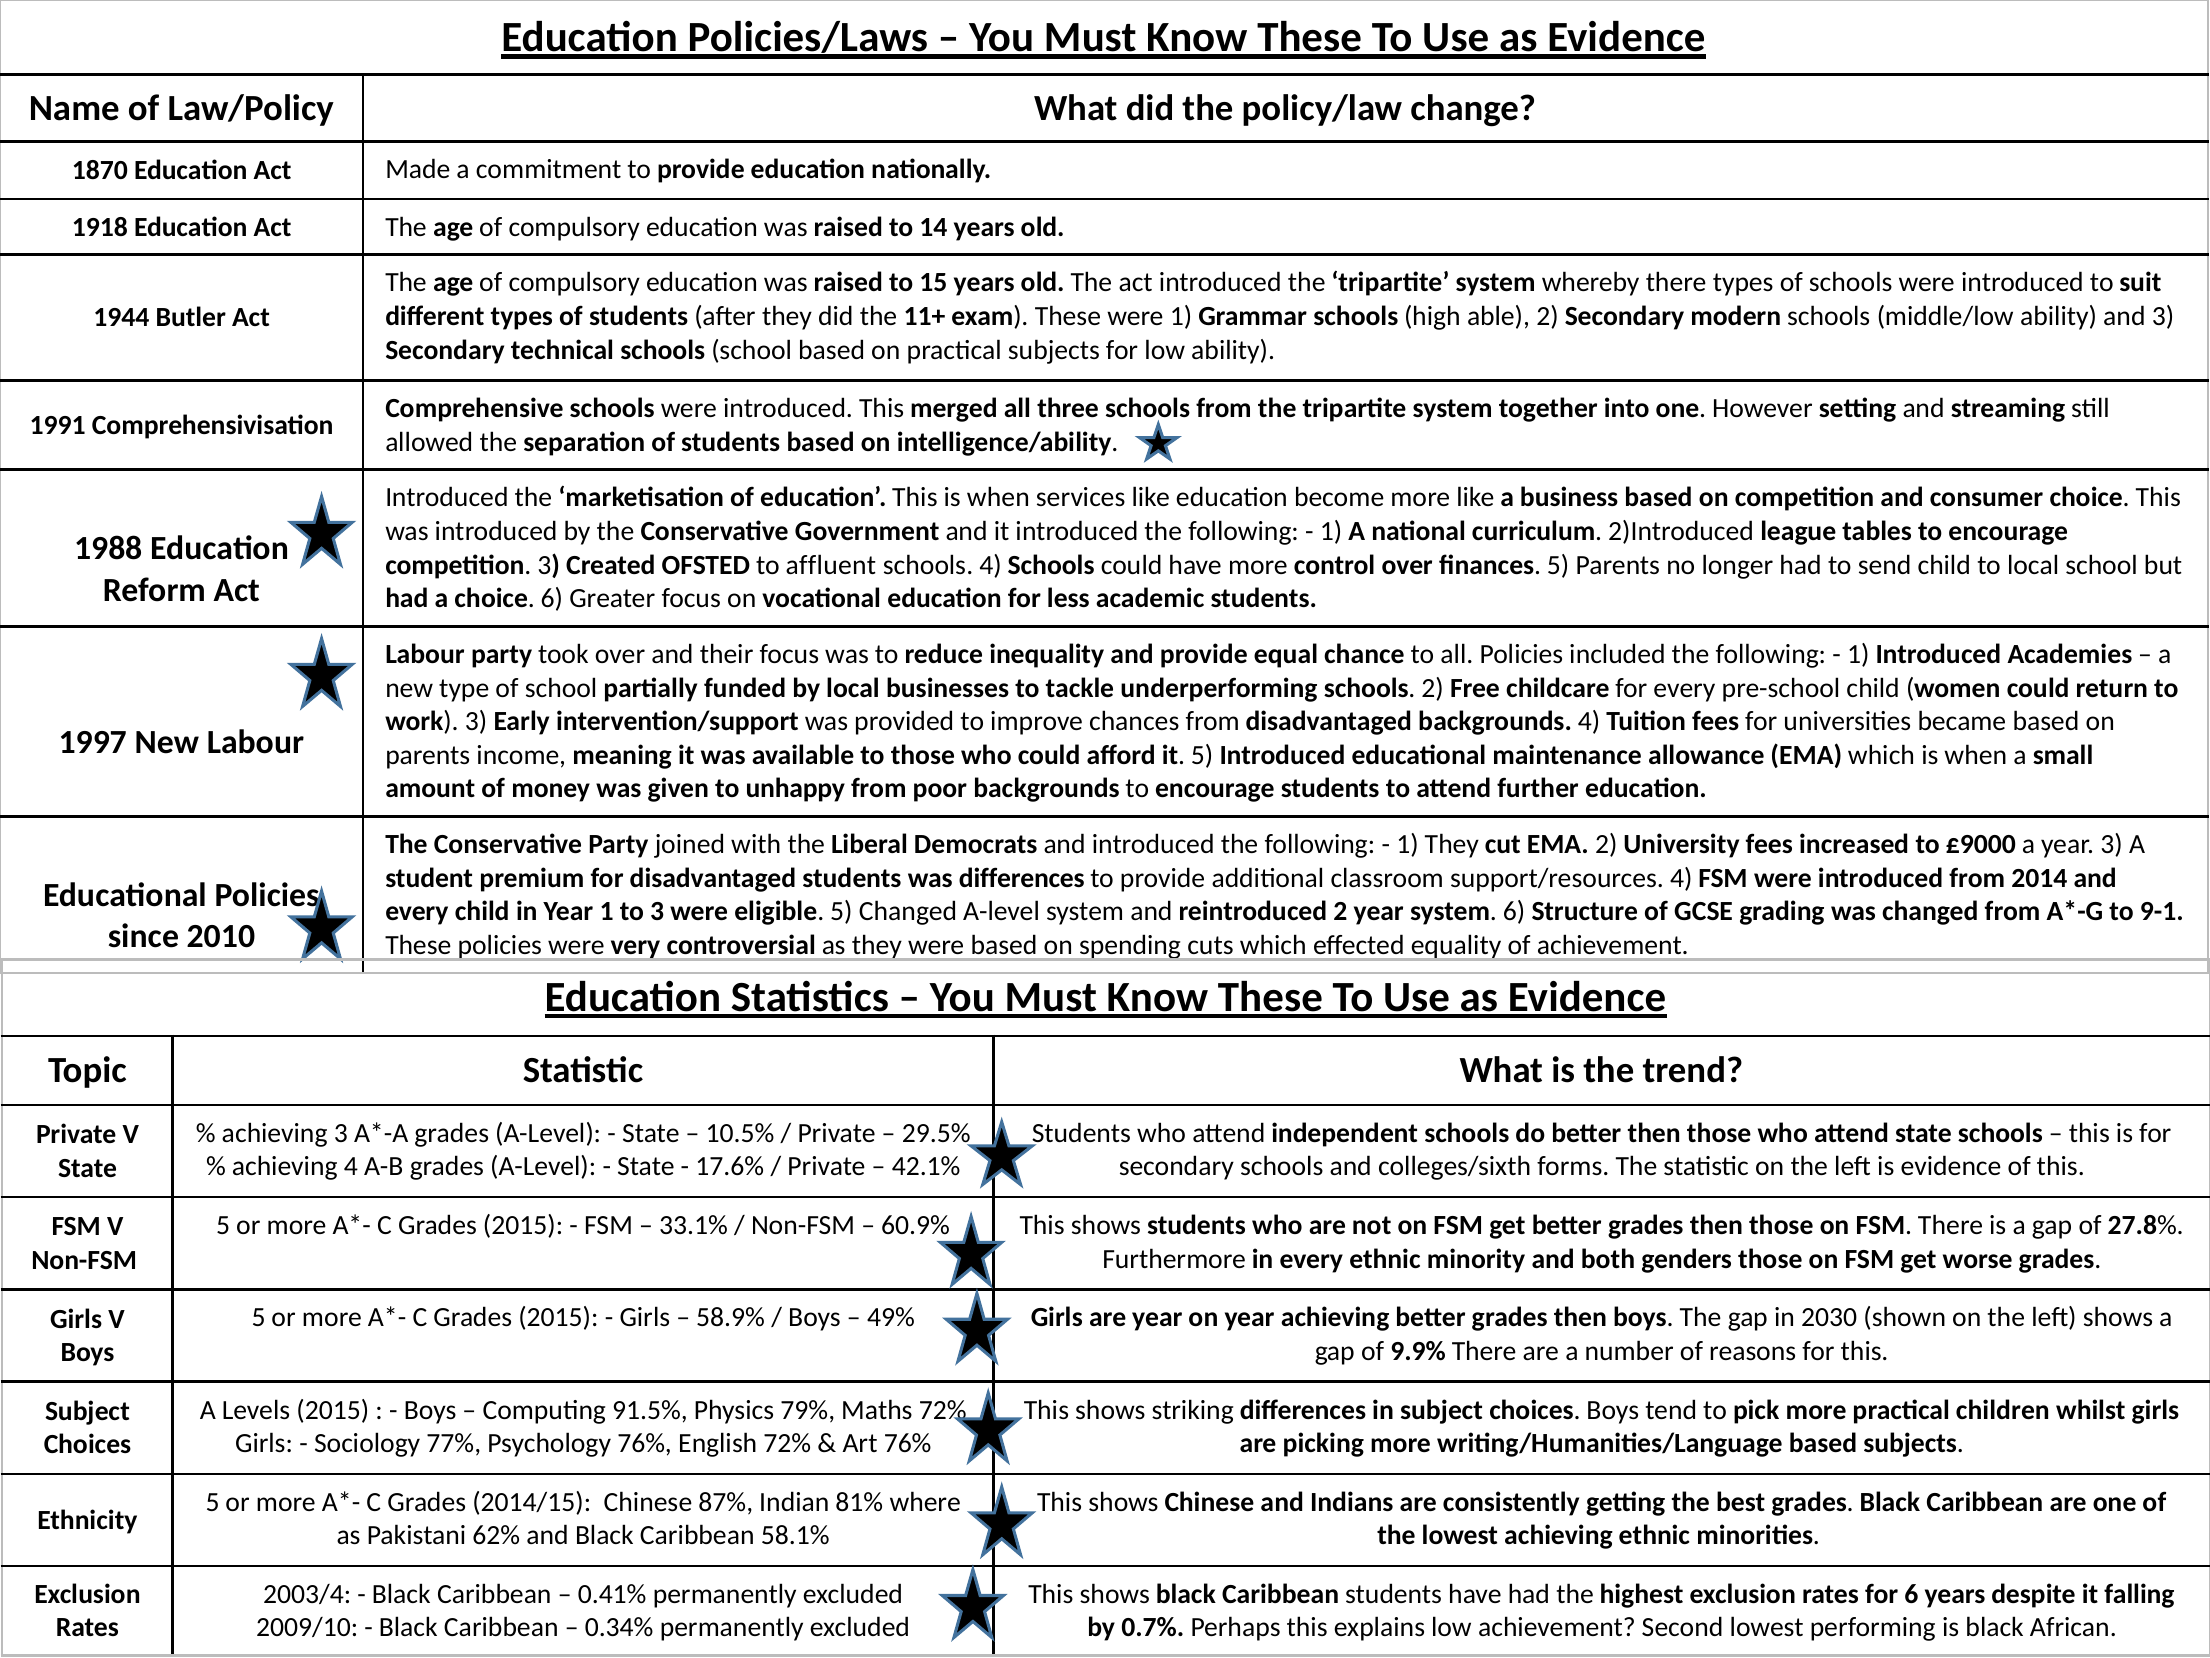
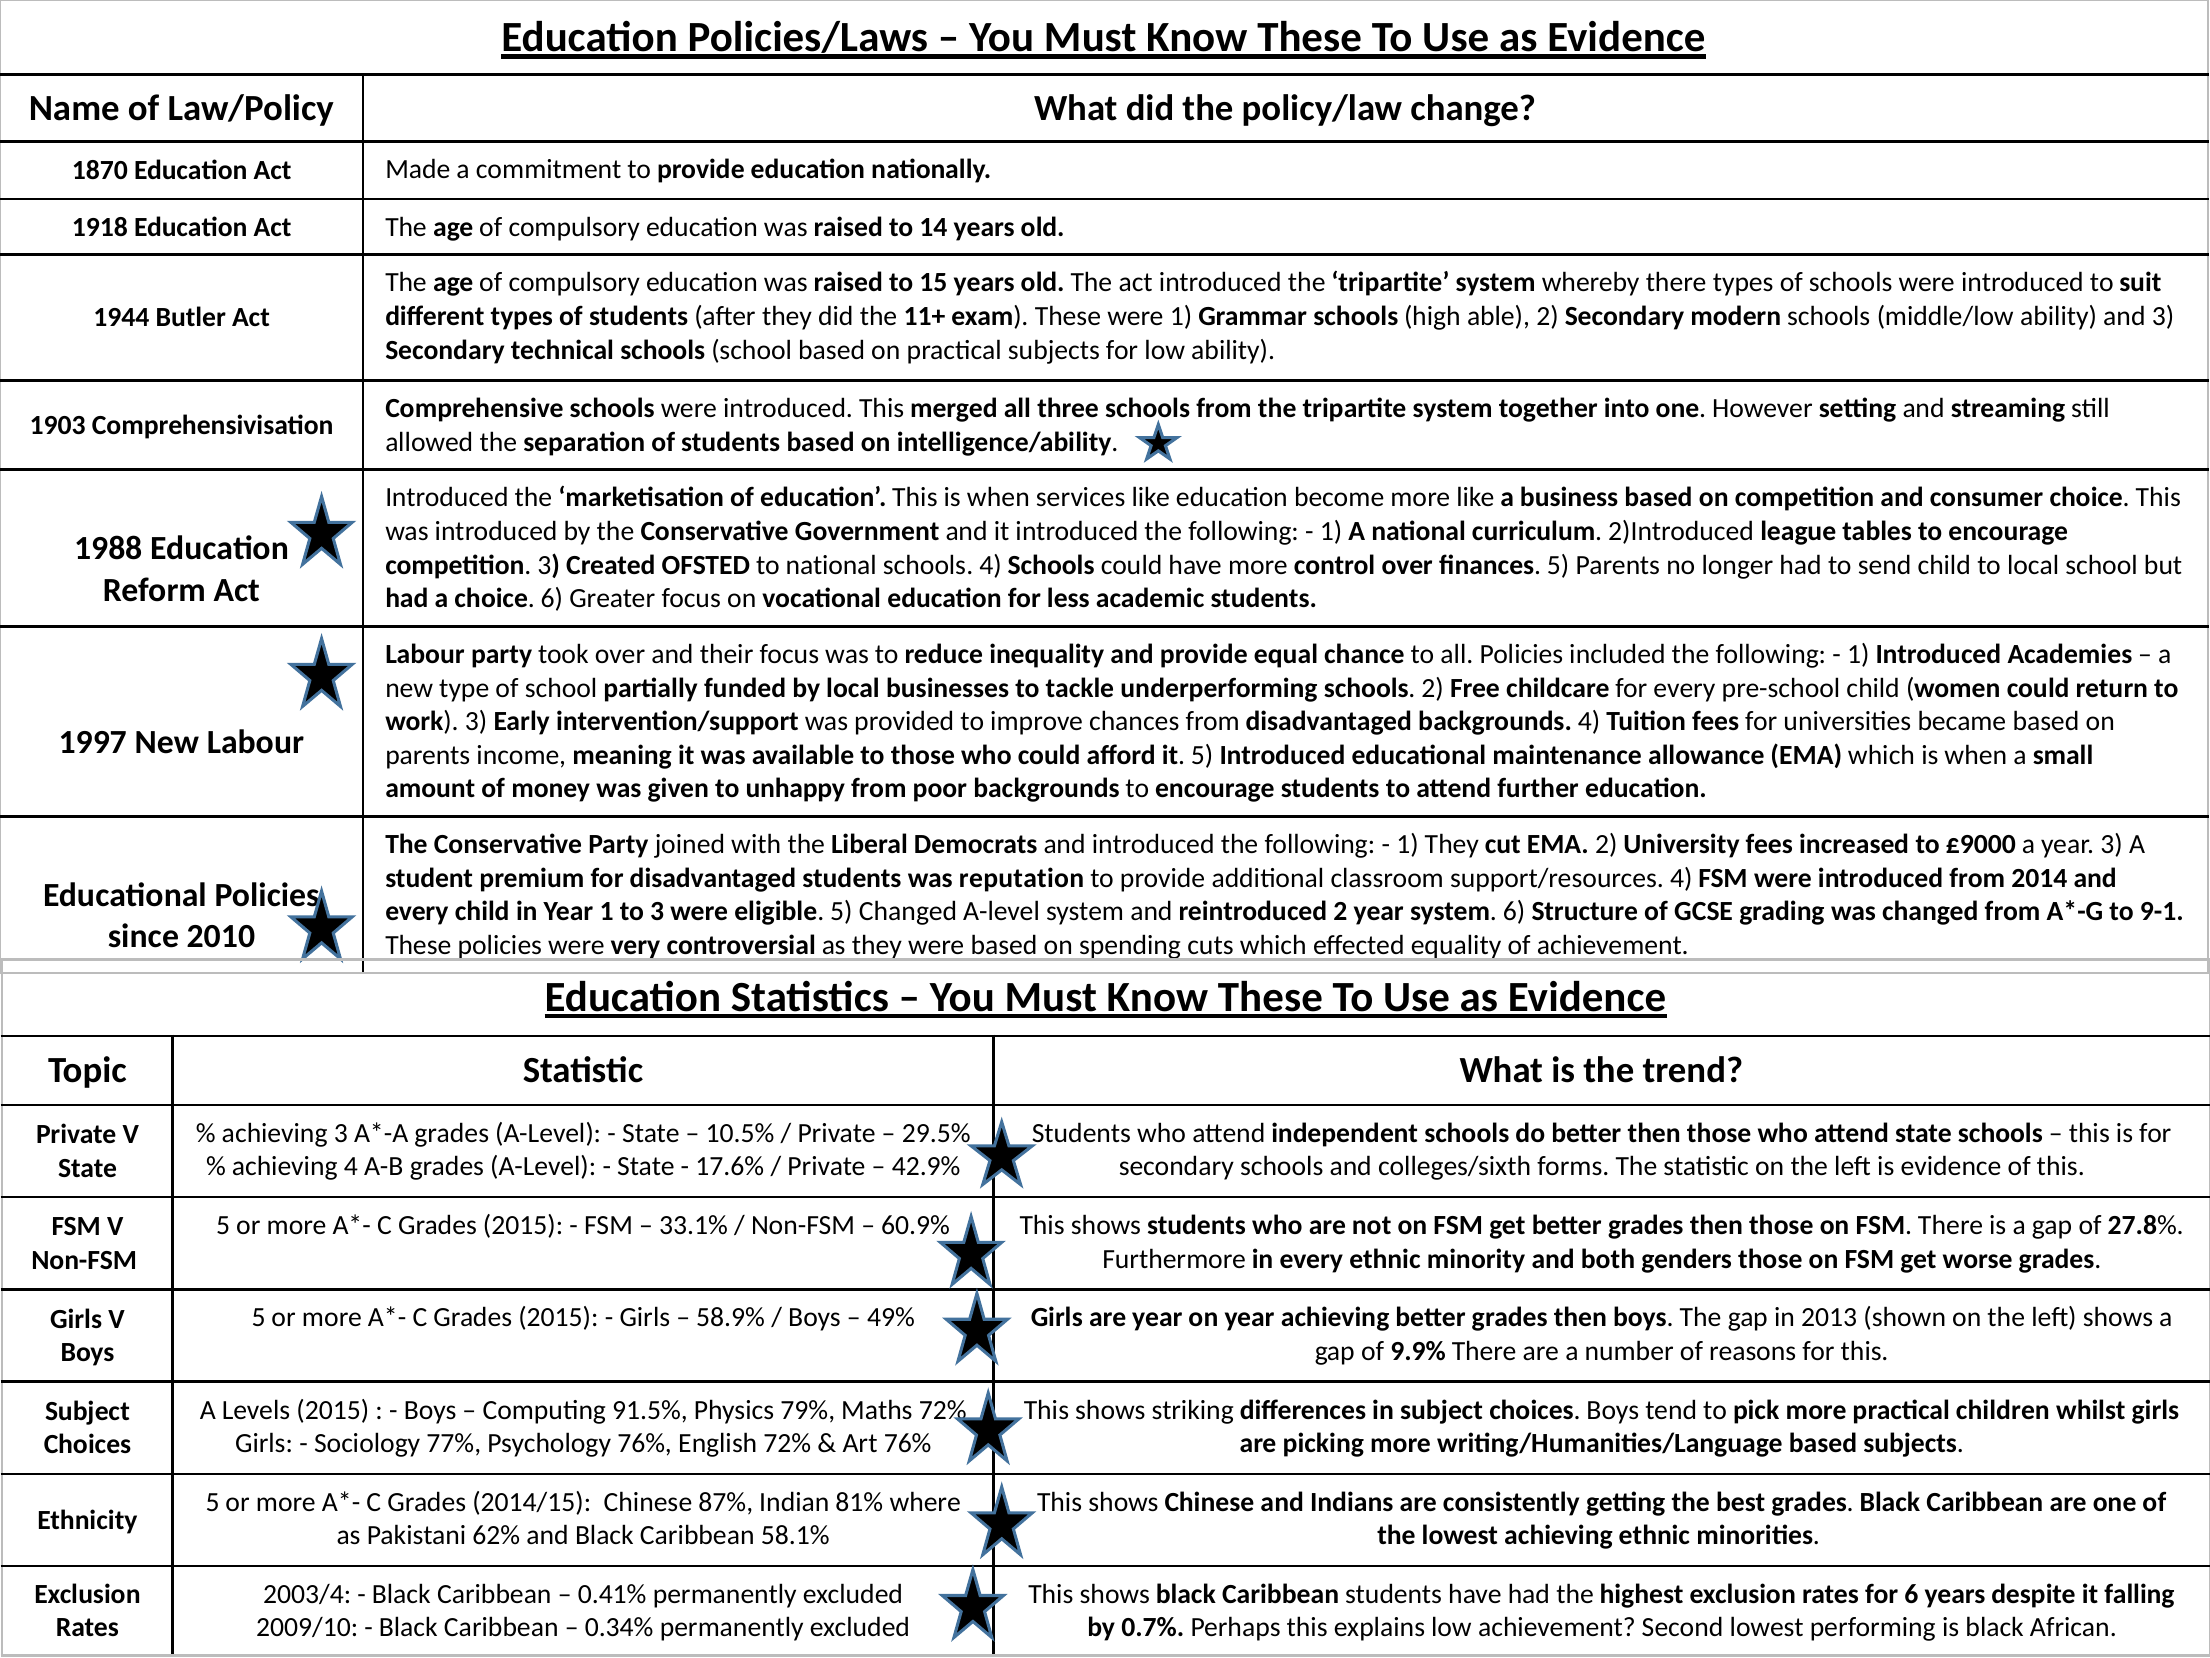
1991: 1991 -> 1903 (58, 425)
to affluent: affluent -> national (831, 565)
was differences: differences -> reputation (1022, 878)
42.1%: 42.1% -> 42.9% (926, 1166)
2030: 2030 -> 2013 (1829, 1317)
